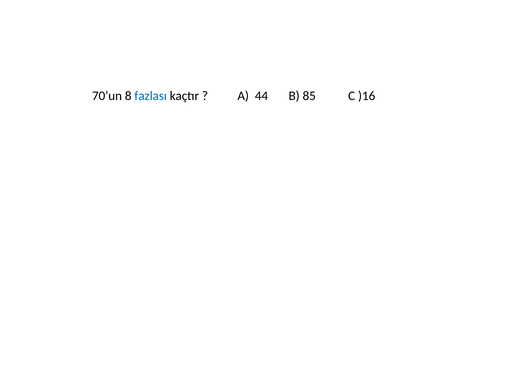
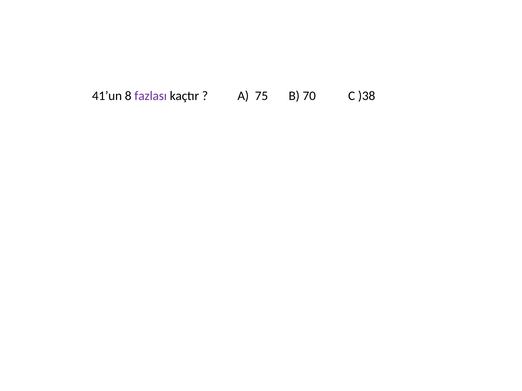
70’un: 70’un -> 41’un (107, 96)
fazlası colour: blue -> purple (151, 96)
44: 44 -> 75 (261, 96)
85: 85 -> 70 (309, 96)
)16: )16 -> )38 (367, 96)
